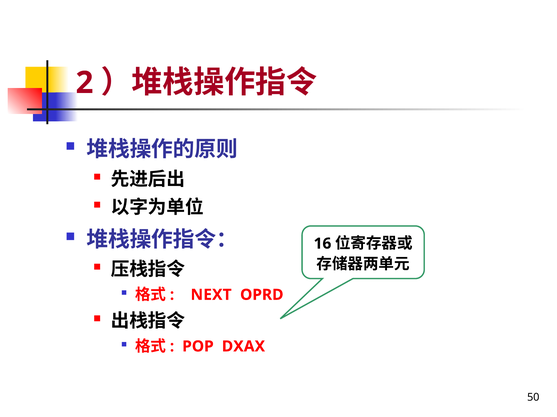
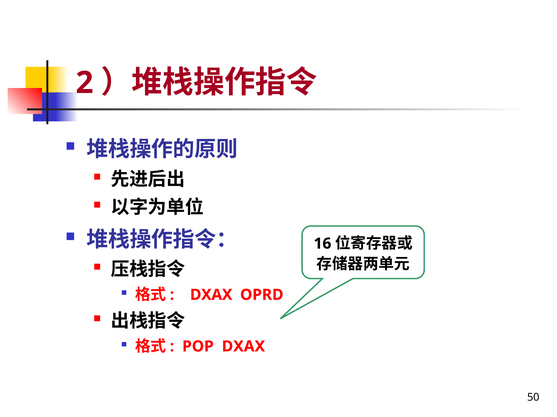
NEXT: NEXT -> DXAX (211, 295)
